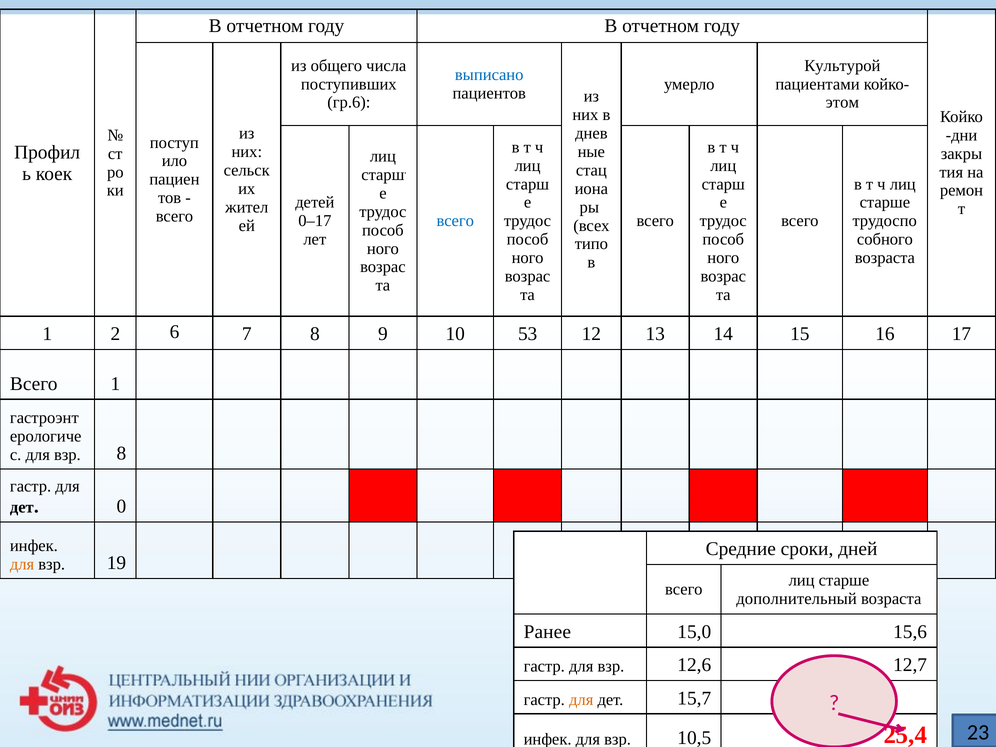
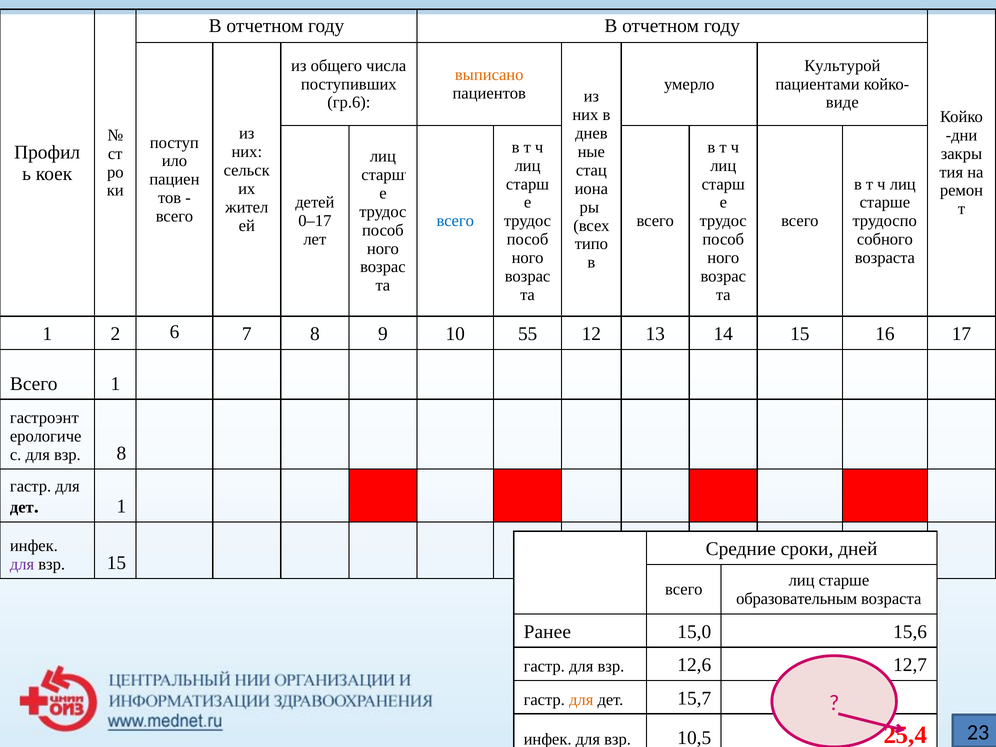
выписано colour: blue -> orange (489, 75)
этом: этом -> виде (842, 102)
53: 53 -> 55 (528, 334)
дет 0: 0 -> 1 (121, 506)
для colour: orange -> purple (22, 564)
взр 19: 19 -> 15 (116, 563)
дополнительный: дополнительный -> образовательным (797, 599)
